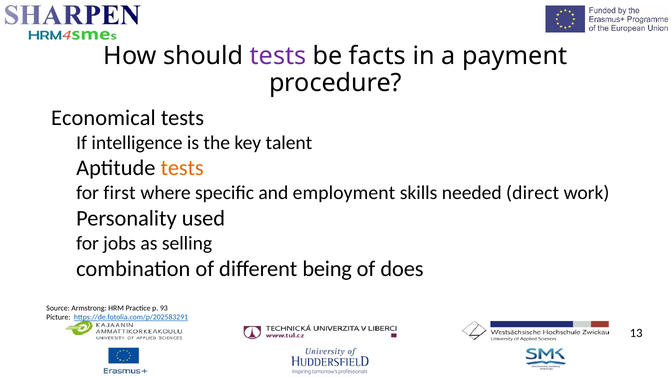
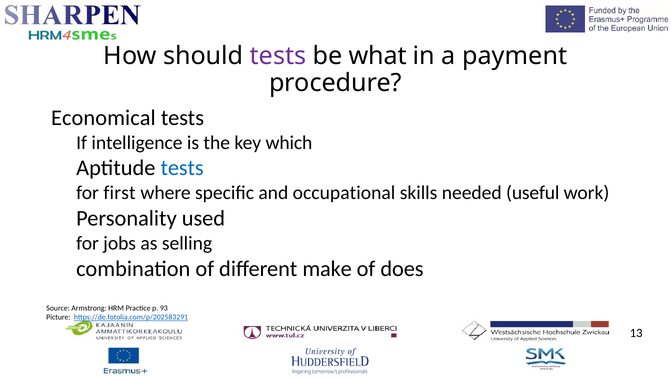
facts: facts -> what (378, 56)
talent: talent -> which (289, 143)
tests colour: orange -> blue (182, 168)
employment: employment -> occupational (344, 193)
direct: direct -> useful (533, 193)
being: being -> make (327, 269)
